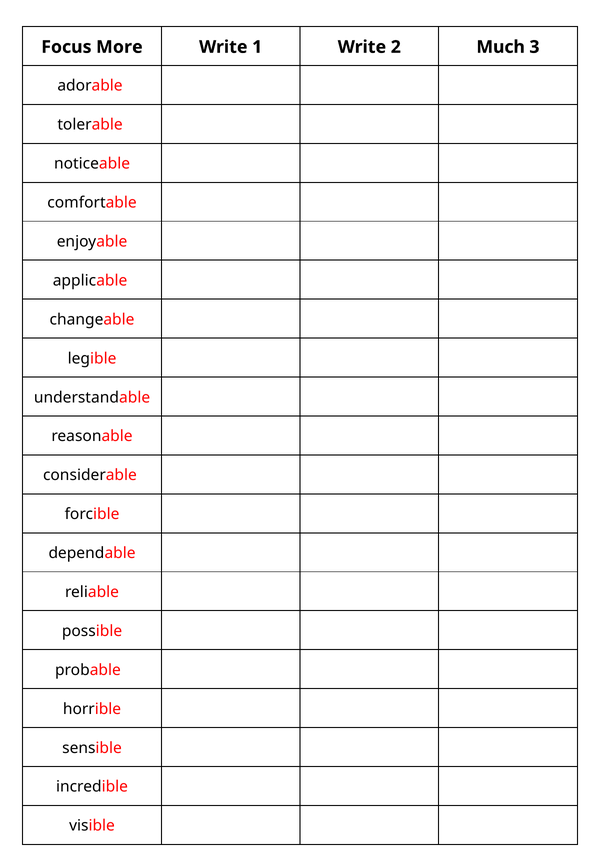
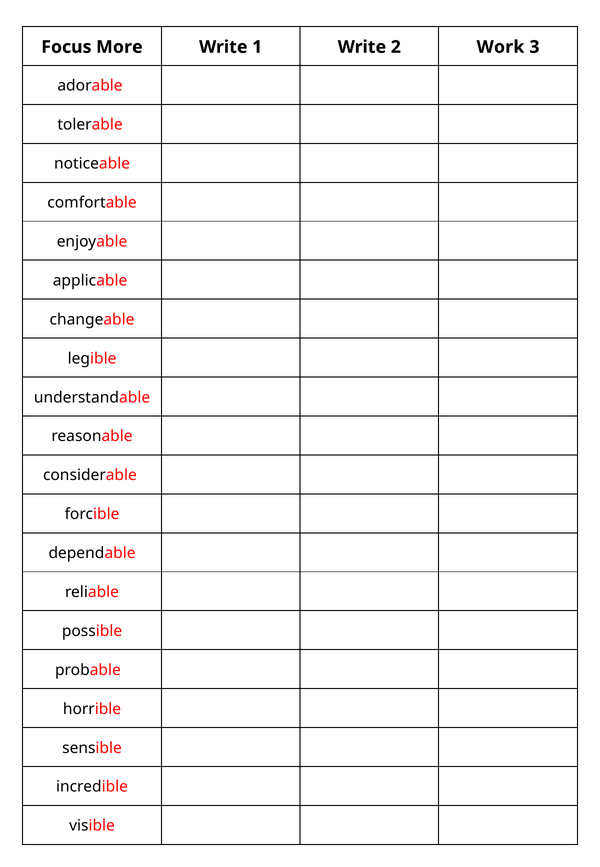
Much: Much -> Work (500, 47)
